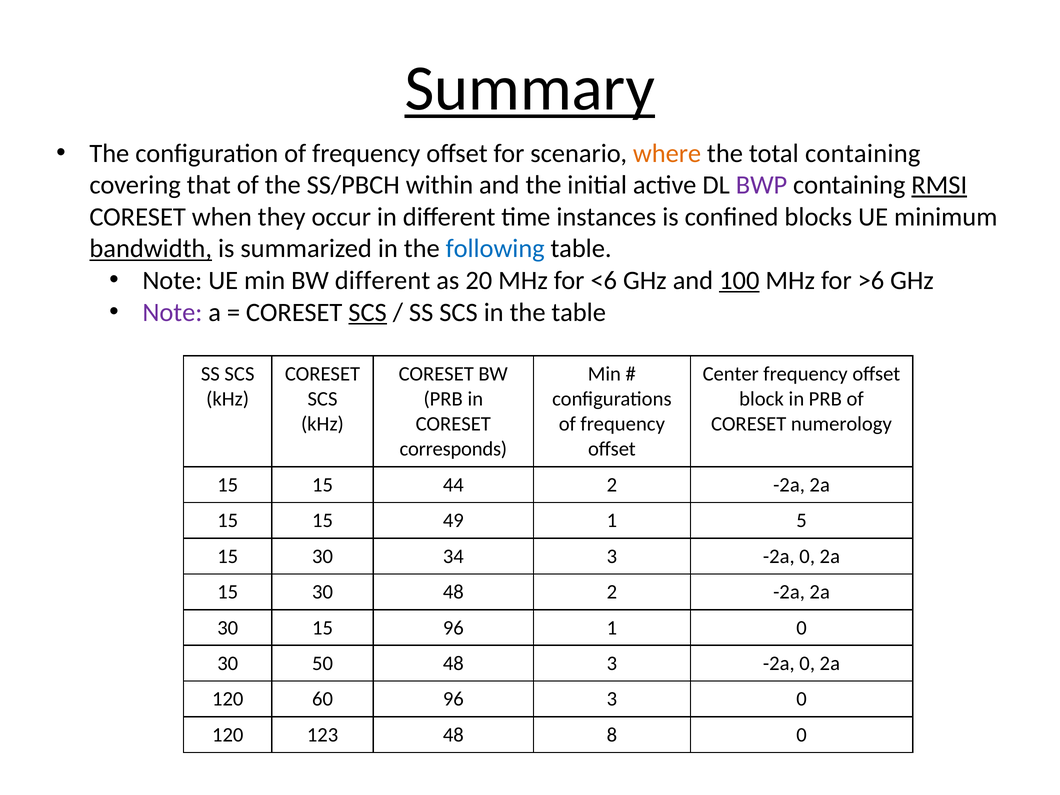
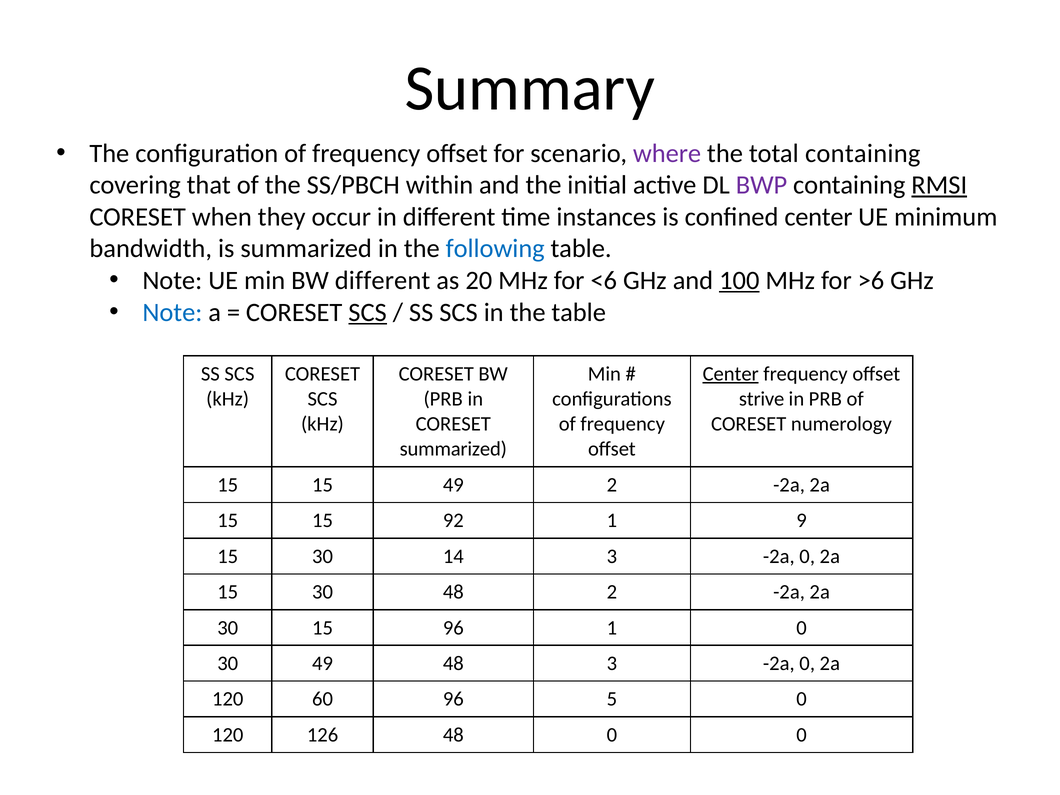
Summary underline: present -> none (530, 88)
where colour: orange -> purple (667, 153)
confined blocks: blocks -> center (818, 217)
bandwidth underline: present -> none (151, 249)
Note colour: purple -> blue (172, 312)
Center underline: none -> present (731, 374)
block: block -> strive (762, 399)
corresponds: corresponds -> summarized (453, 449)
15 44: 44 -> 49 (453, 485)
49: 49 -> 92 (453, 521)
5: 5 -> 9 (802, 521)
34: 34 -> 14 (453, 556)
30 50: 50 -> 49 (323, 663)
96 3: 3 -> 5 (612, 699)
123: 123 -> 126 (323, 735)
48 8: 8 -> 0 (612, 735)
